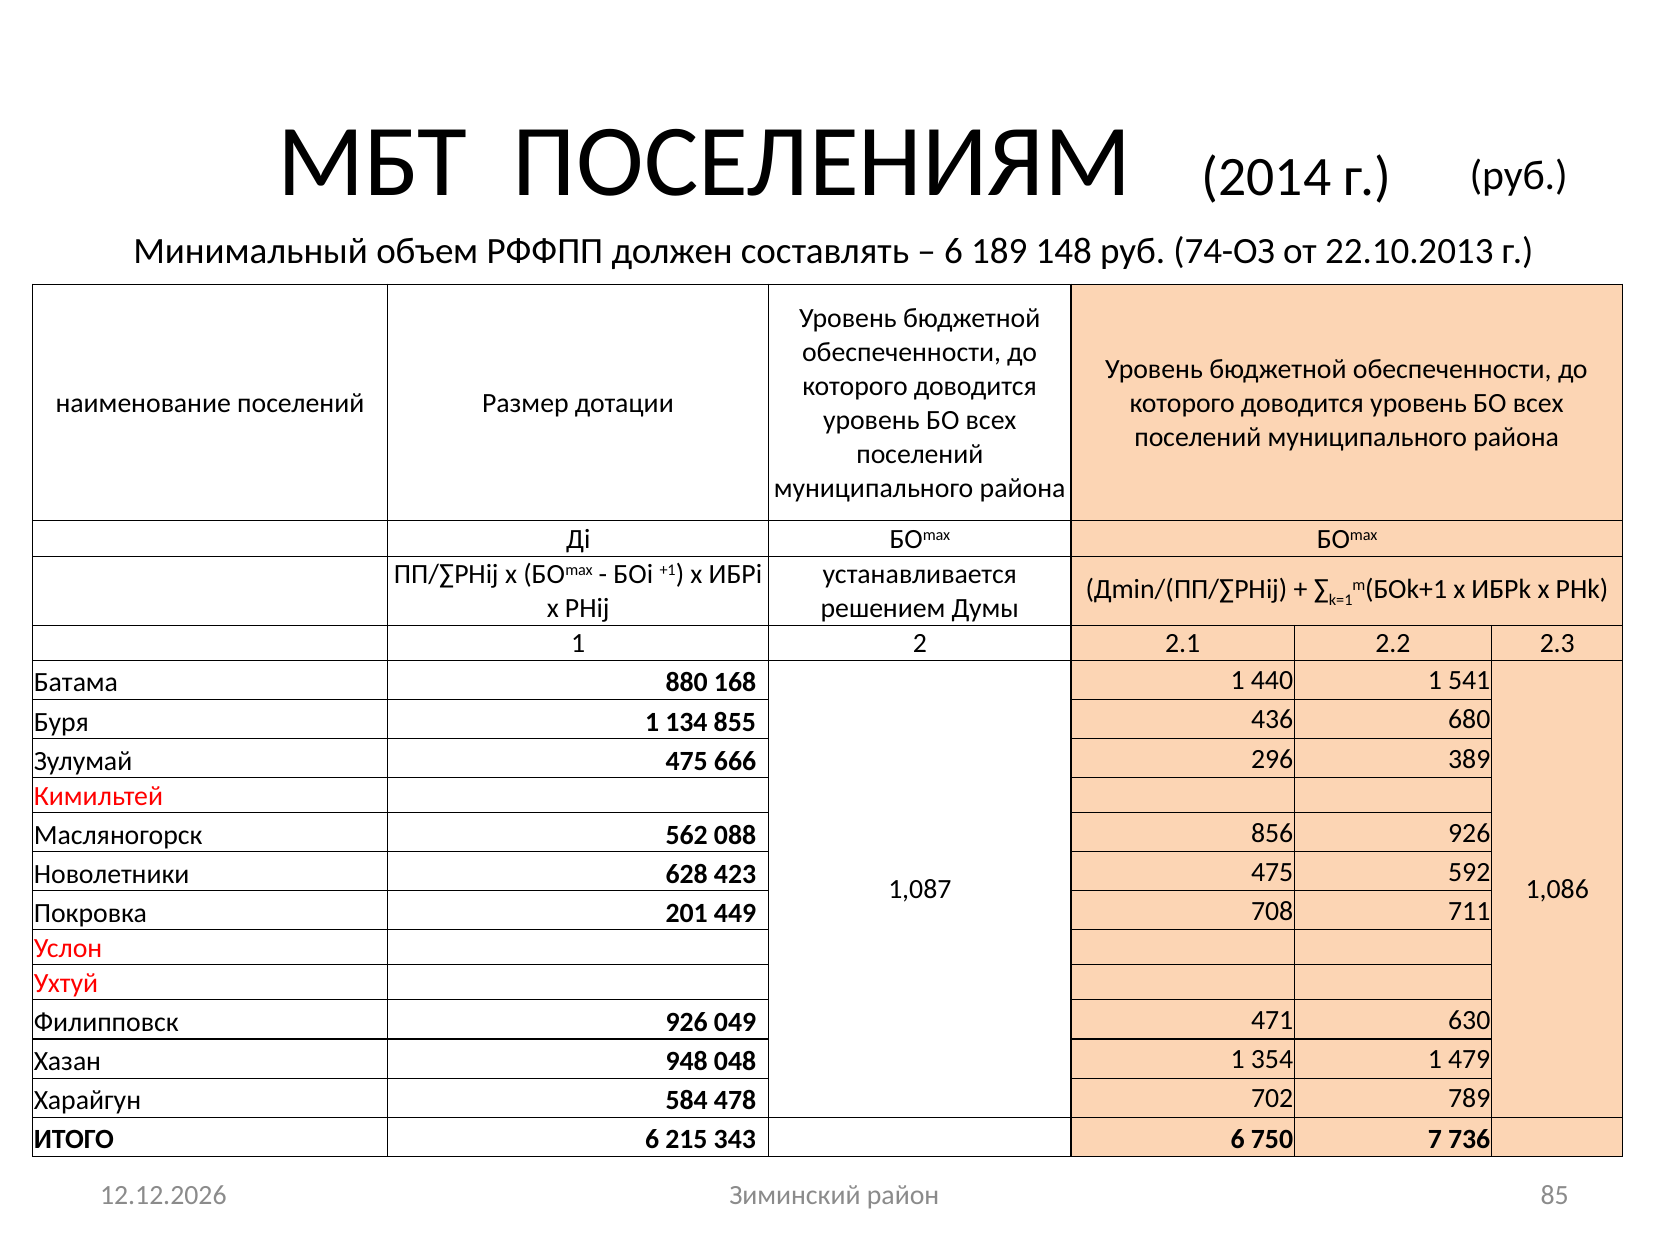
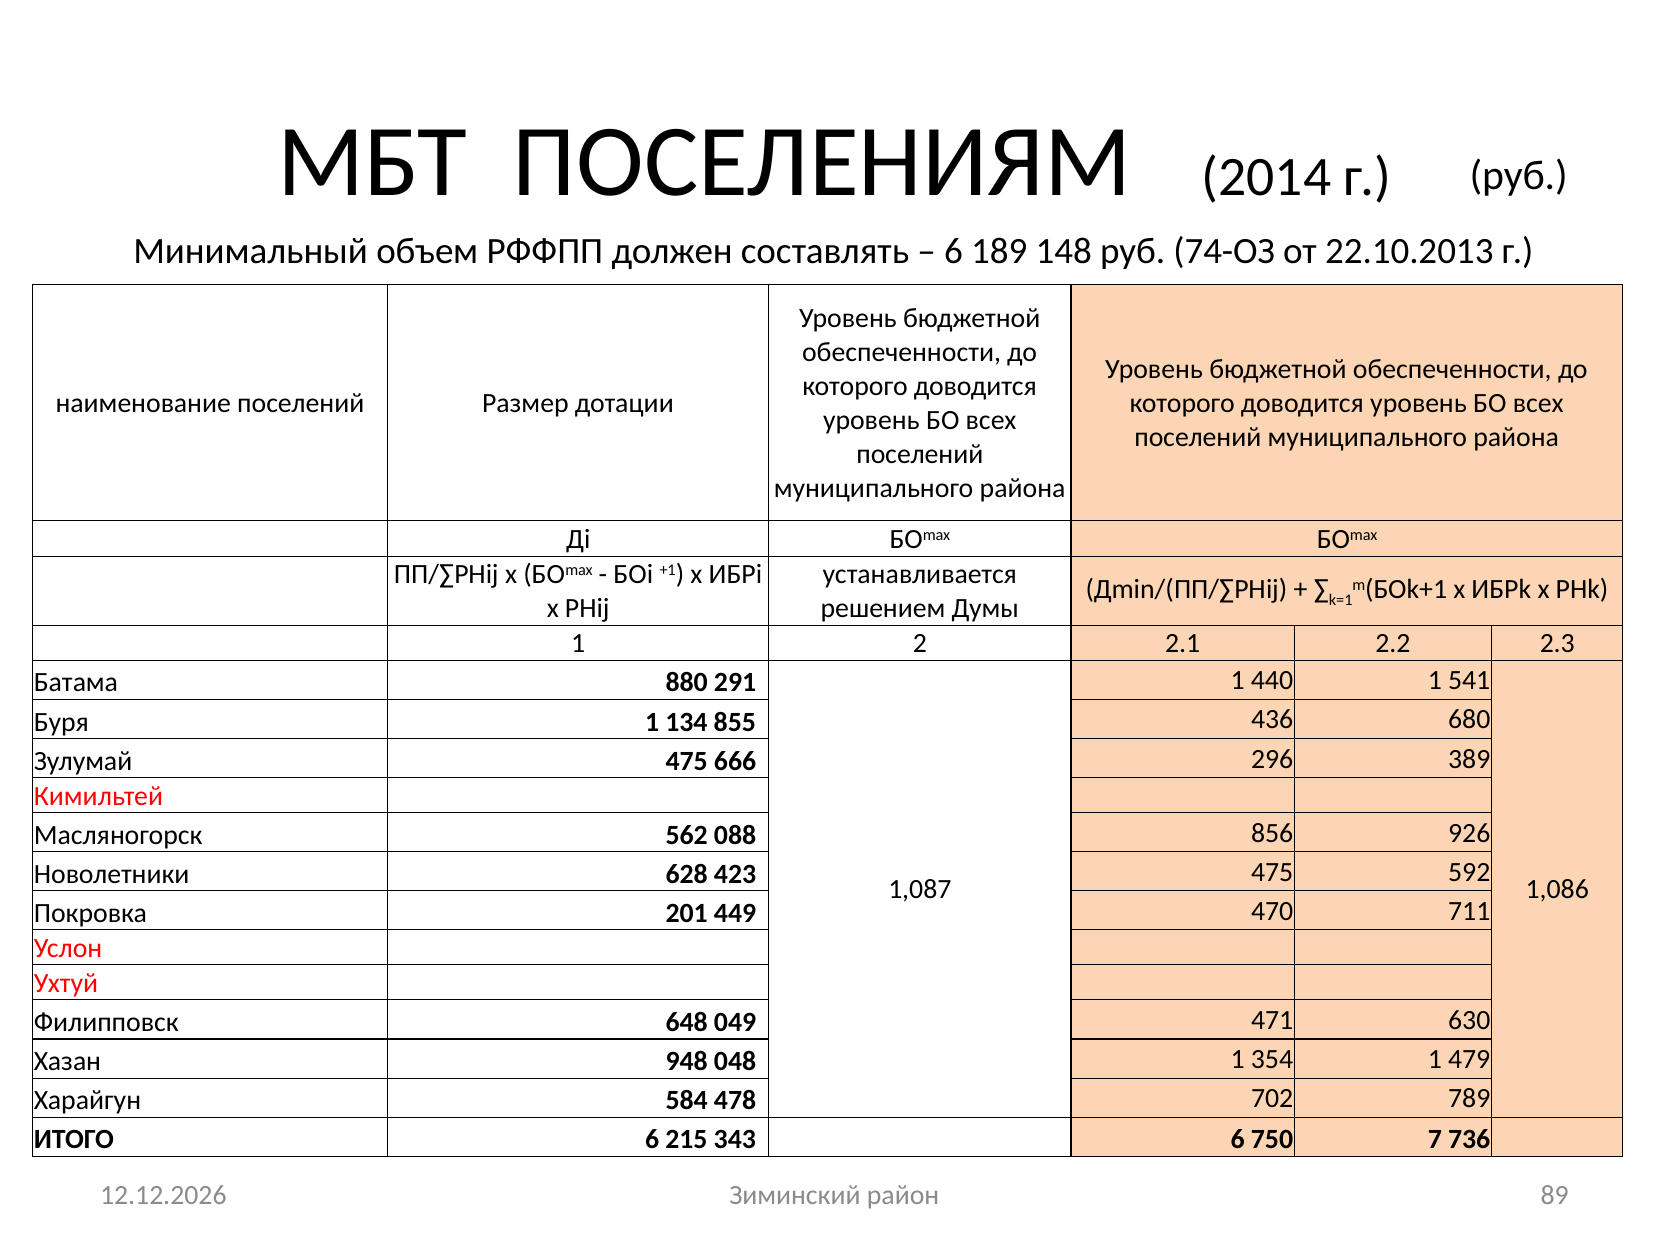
168: 168 -> 291 (735, 683)
708: 708 -> 470 (1272, 911)
Филипповск 926: 926 -> 648 (687, 1022)
85: 85 -> 89 (1555, 1195)
